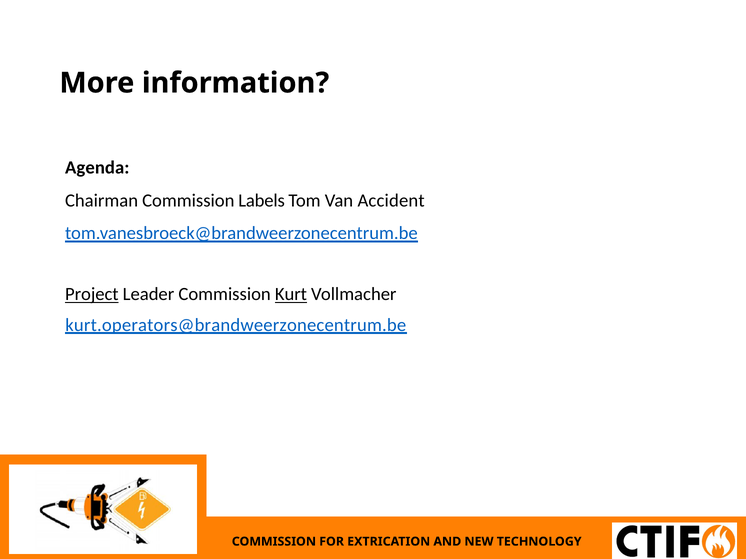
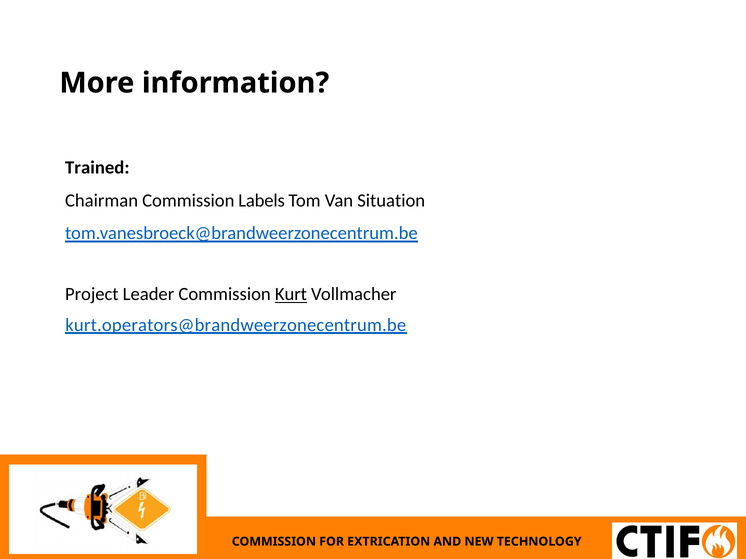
Agenda: Agenda -> Trained (97, 168)
Accident: Accident -> Situation (391, 201)
Project underline: present -> none (92, 295)
